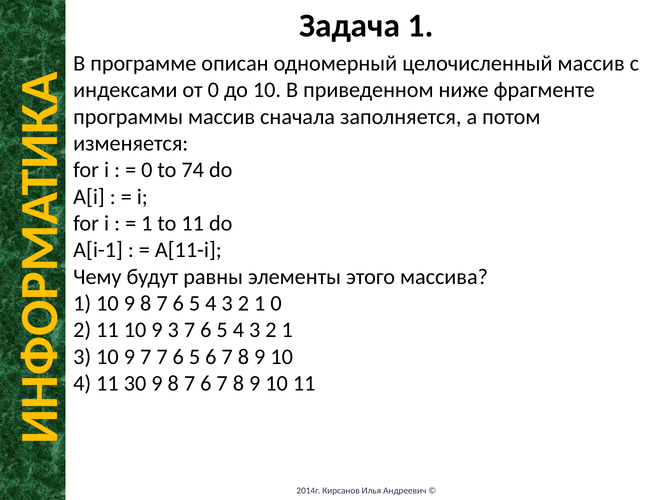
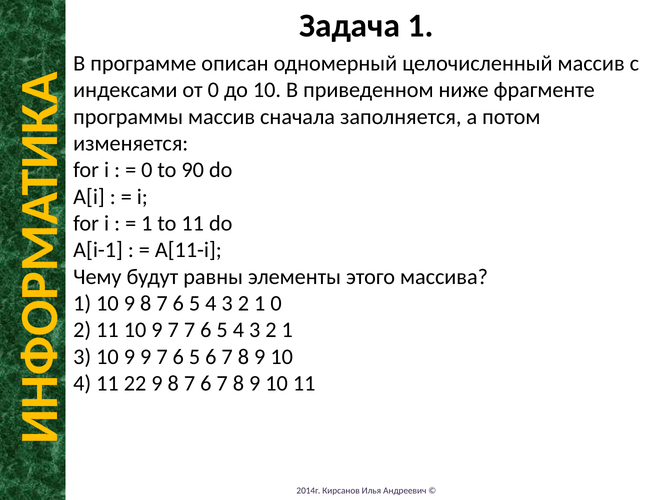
74: 74 -> 90 (193, 170)
10 9 3: 3 -> 7 (173, 330)
9 7: 7 -> 9 (146, 357)
30: 30 -> 22 (135, 384)
